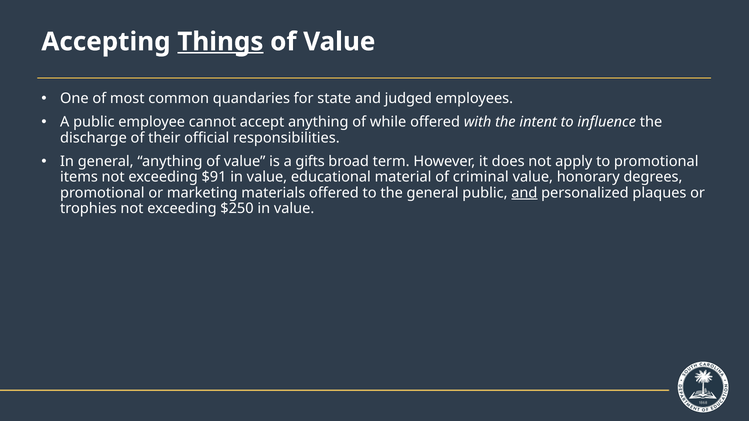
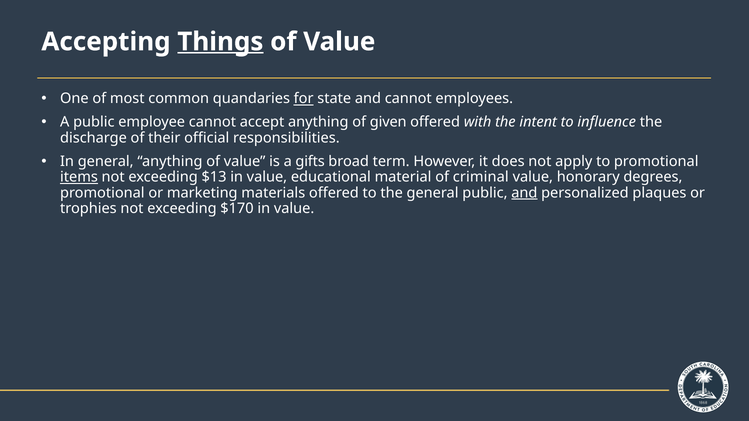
for underline: none -> present (304, 99)
and judged: judged -> cannot (408, 99)
while: while -> given (388, 122)
items underline: none -> present (79, 177)
$91: $91 -> $13 (214, 177)
$250: $250 -> $170 (237, 209)
